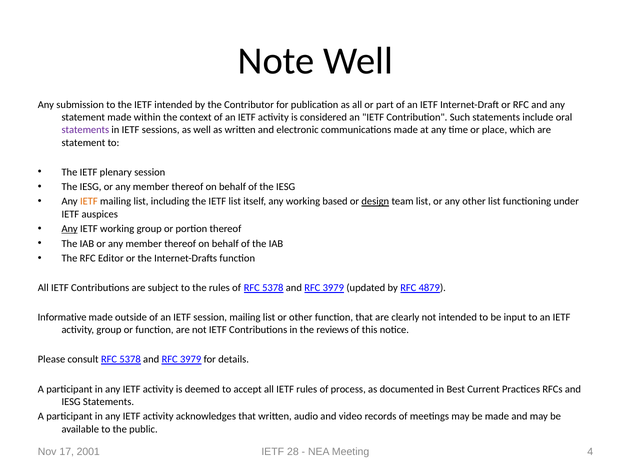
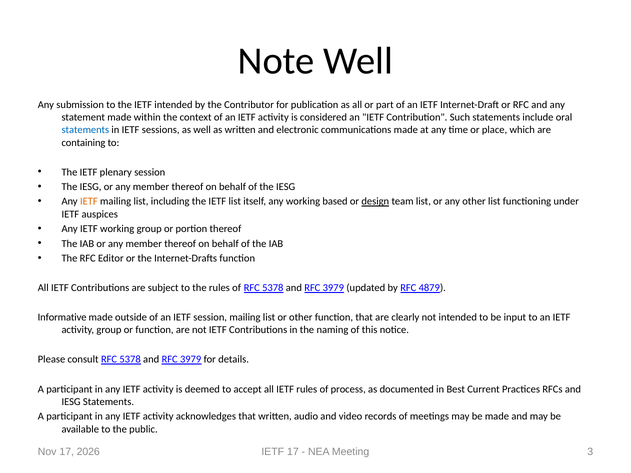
statements colour: purple -> blue (85, 130)
statement: statement -> containing (83, 143)
Any underline: present -> none (70, 229)
reviews: reviews -> naming (332, 330)
2001: 2001 -> 2026 (88, 452)
IETF 28: 28 -> 17 (293, 452)
4: 4 -> 3 (590, 452)
